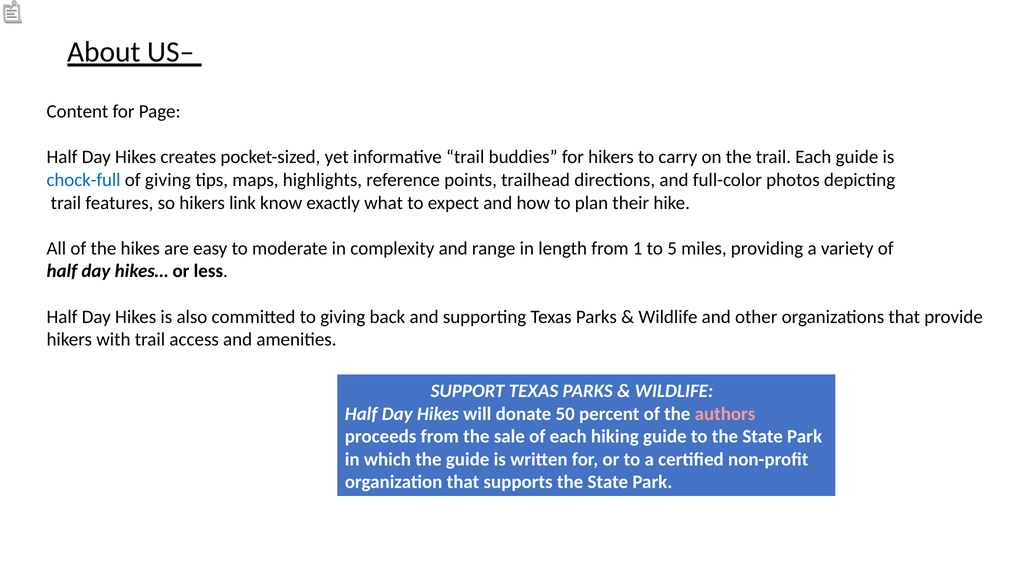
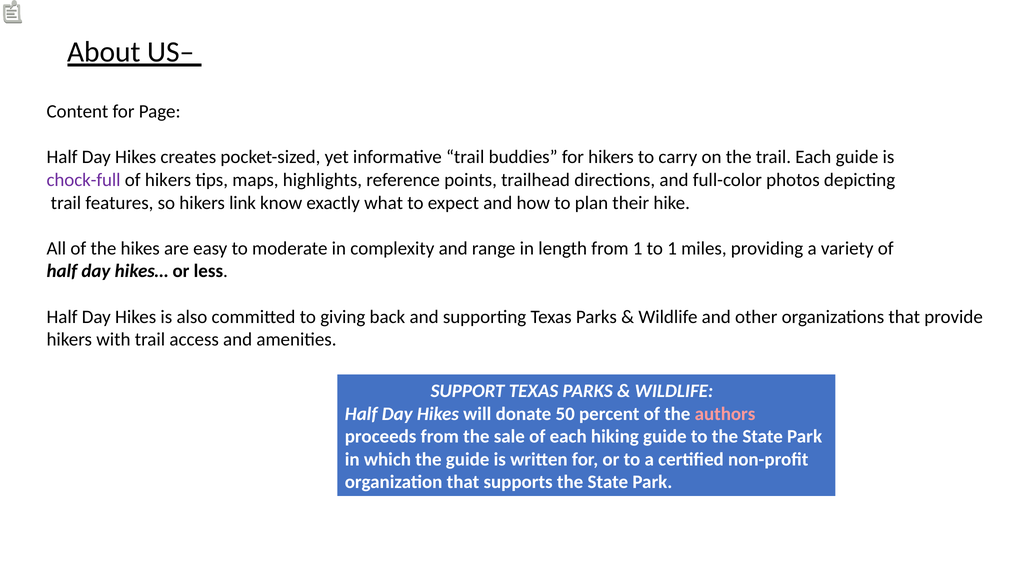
chock-full colour: blue -> purple (84, 180)
of giving: giving -> hikers (168, 180)
to 5: 5 -> 1 (672, 248)
